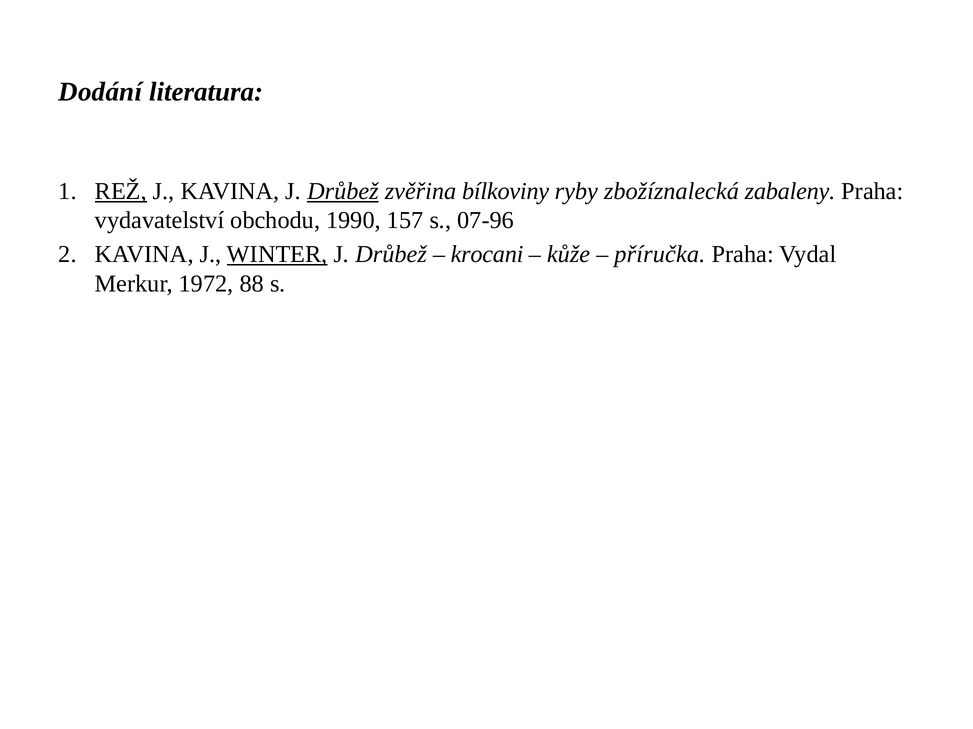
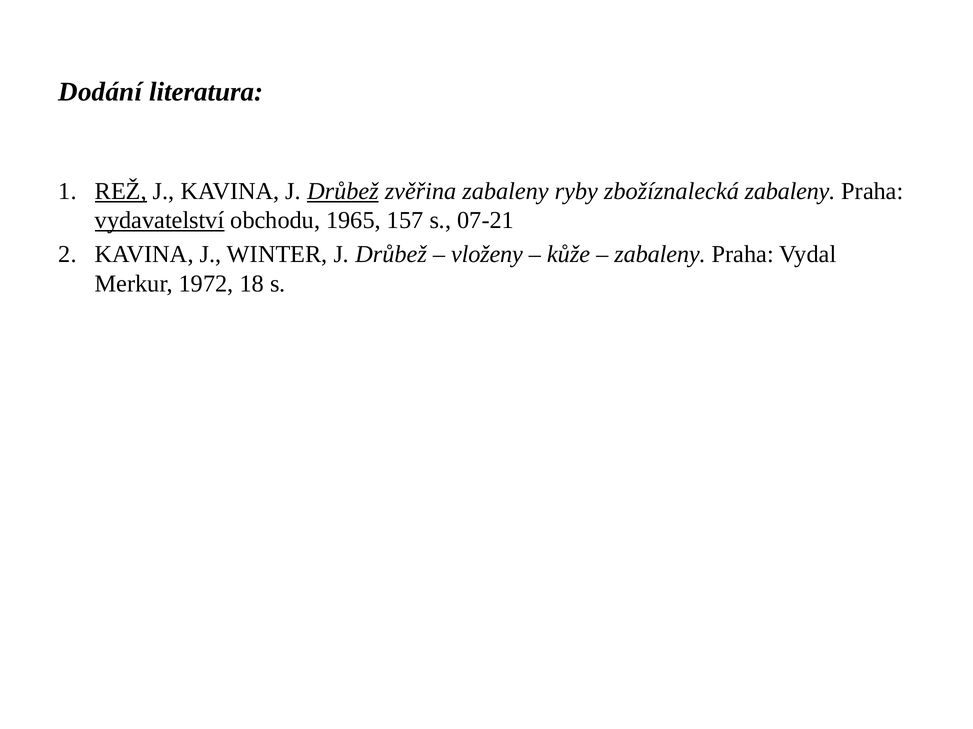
zvěřina bílkoviny: bílkoviny -> zabaleny (505, 191)
vydavatelství underline: none -> present (160, 221)
1990: 1990 -> 1965 (354, 221)
07-96: 07-96 -> 07-21 (486, 221)
WINTER underline: present -> none (277, 255)
krocani: krocani -> vloženy (487, 255)
příručka: příručka -> zabaleny (660, 255)
88: 88 -> 18 (252, 284)
